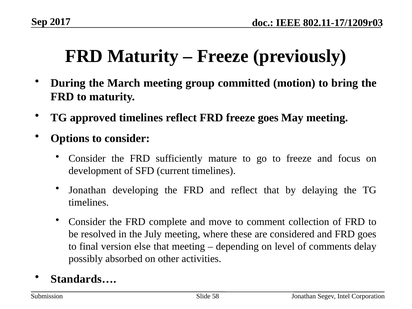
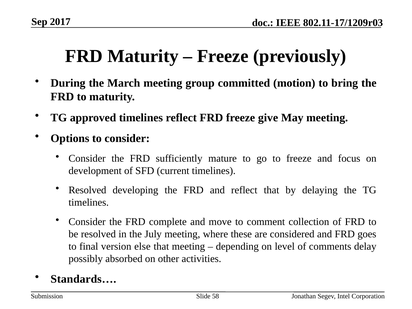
freeze goes: goes -> give (268, 118)
Jonathan: Jonathan -> Resolved (87, 190)
